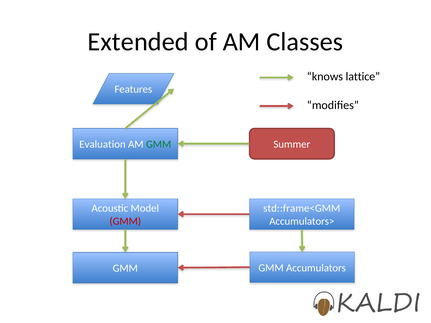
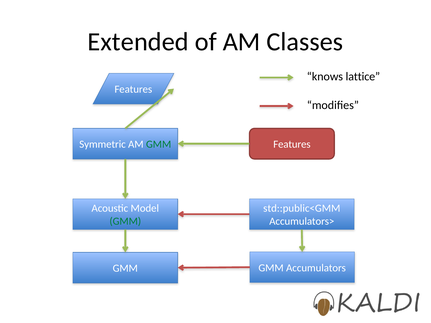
Evaluation: Evaluation -> Symmetric (103, 145)
Summer: Summer -> Features (292, 145)
std::frame<GMM: std::frame<GMM -> std::public<GMM (302, 209)
GMM colour: red -> green (125, 221)
